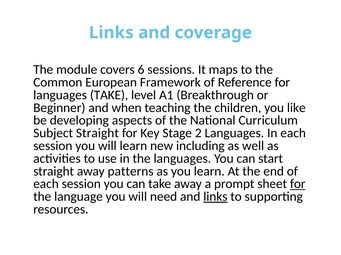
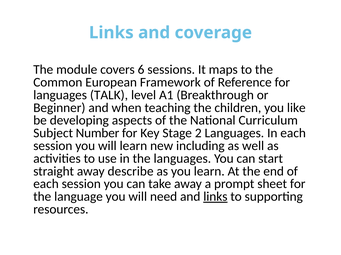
languages TAKE: TAKE -> TALK (109, 95)
Subject Straight: Straight -> Number (98, 133)
patterns: patterns -> describe (131, 172)
for underline: present -> none (298, 184)
